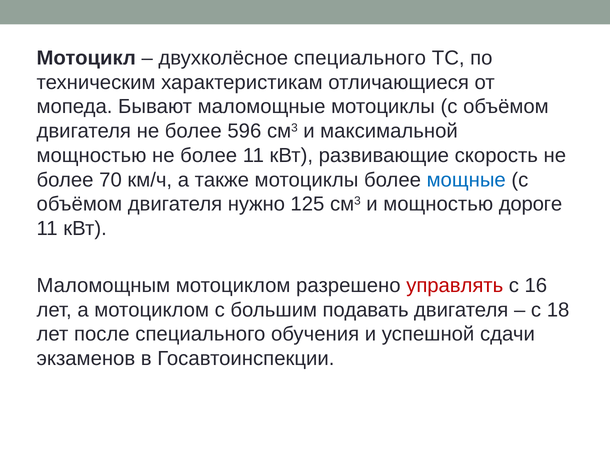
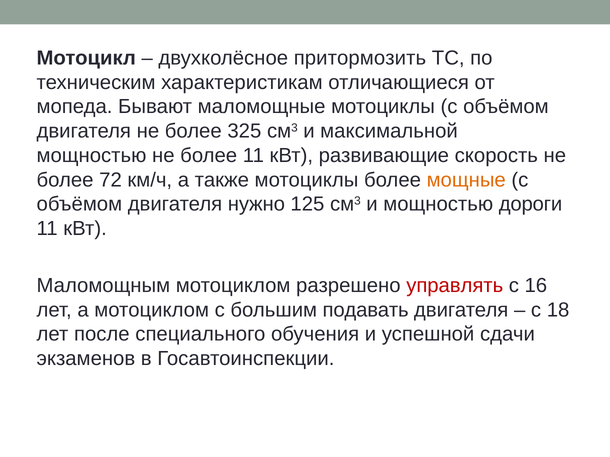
двухколёсное специального: специального -> притормозить (360, 58)
596: 596 -> 325 (244, 131)
70: 70 -> 72 (111, 180)
мощные colour: blue -> orange (466, 180)
дороге: дороге -> дороги (531, 204)
